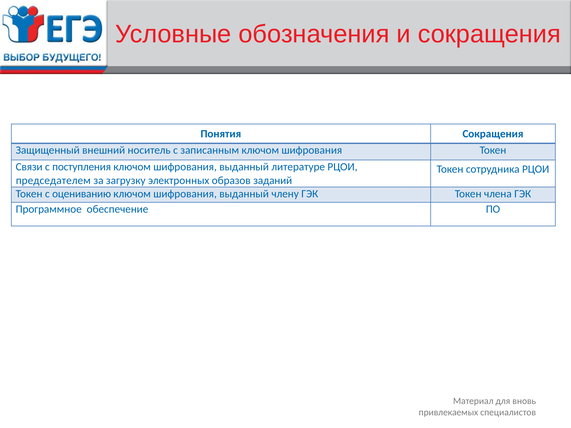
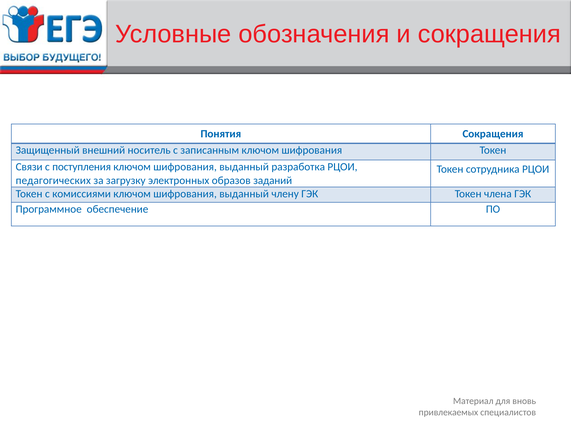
литературе: литературе -> разработка (298, 167)
председателем: председателем -> педагогических (53, 180)
оцениванию: оцениванию -> комиссиями (82, 194)
